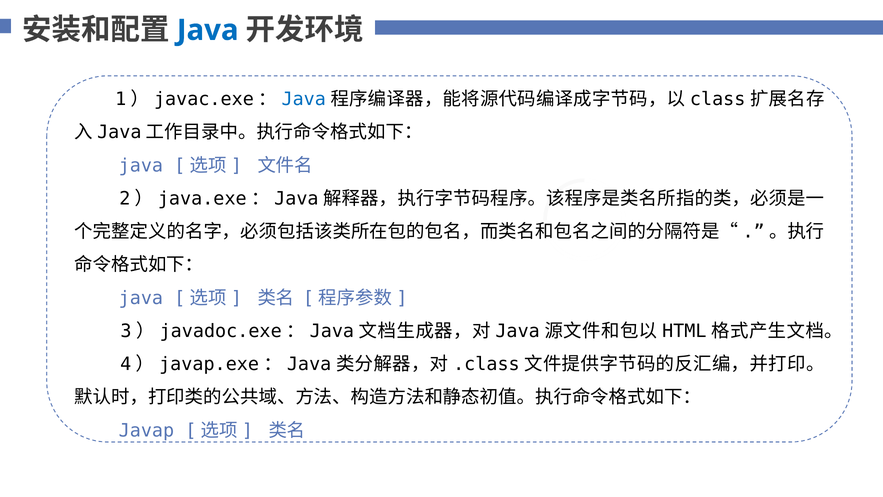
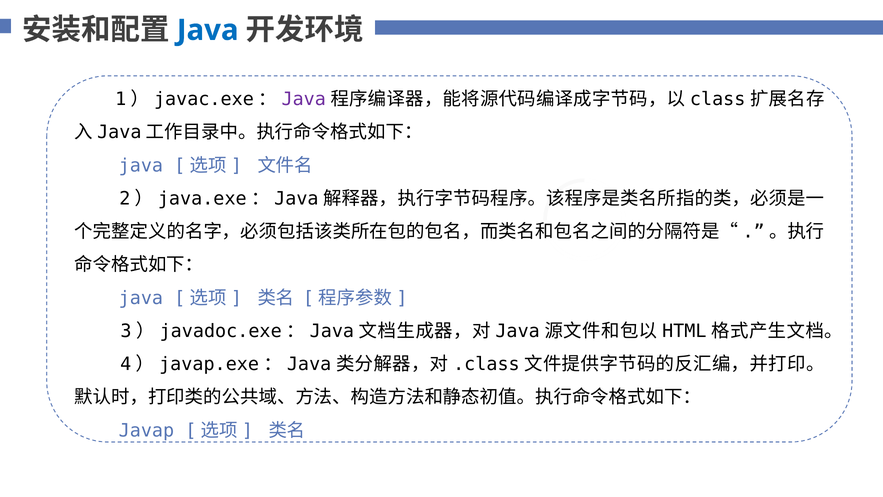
Java colour: blue -> purple (304, 99)
